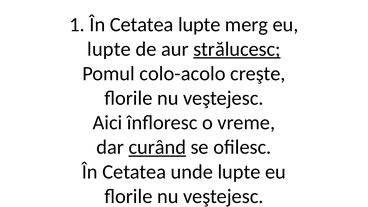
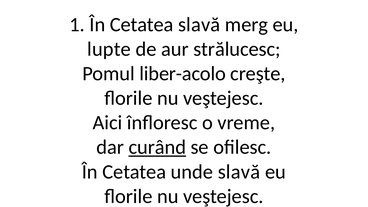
Cetatea lupte: lupte -> slavă (199, 25)
strălucesc underline: present -> none (237, 49)
colo-acolo: colo-acolo -> liber-acolo (183, 74)
unde lupte: lupte -> slavă (239, 172)
